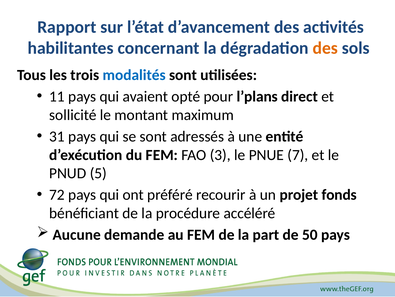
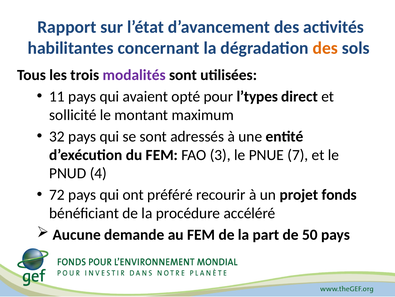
modalités colour: blue -> purple (134, 75)
l’plans: l’plans -> l’types (257, 96)
31: 31 -> 32 (57, 136)
5: 5 -> 4 (98, 173)
